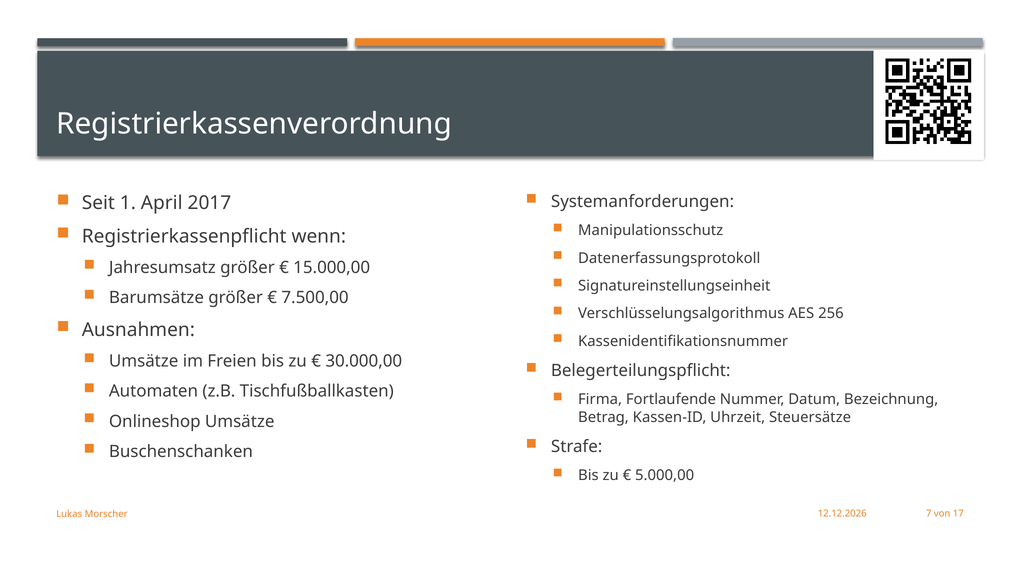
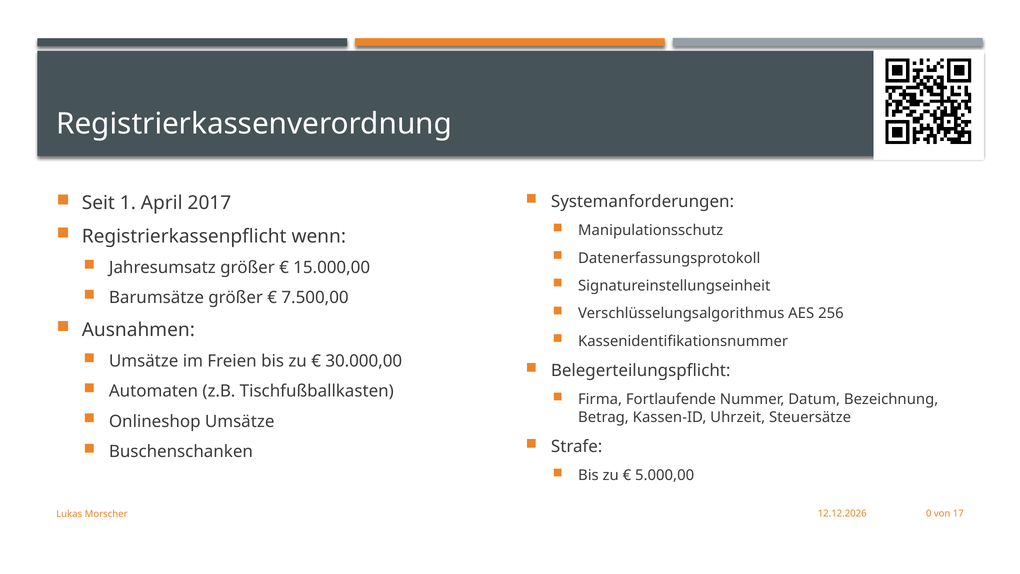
7: 7 -> 0 (929, 513)
